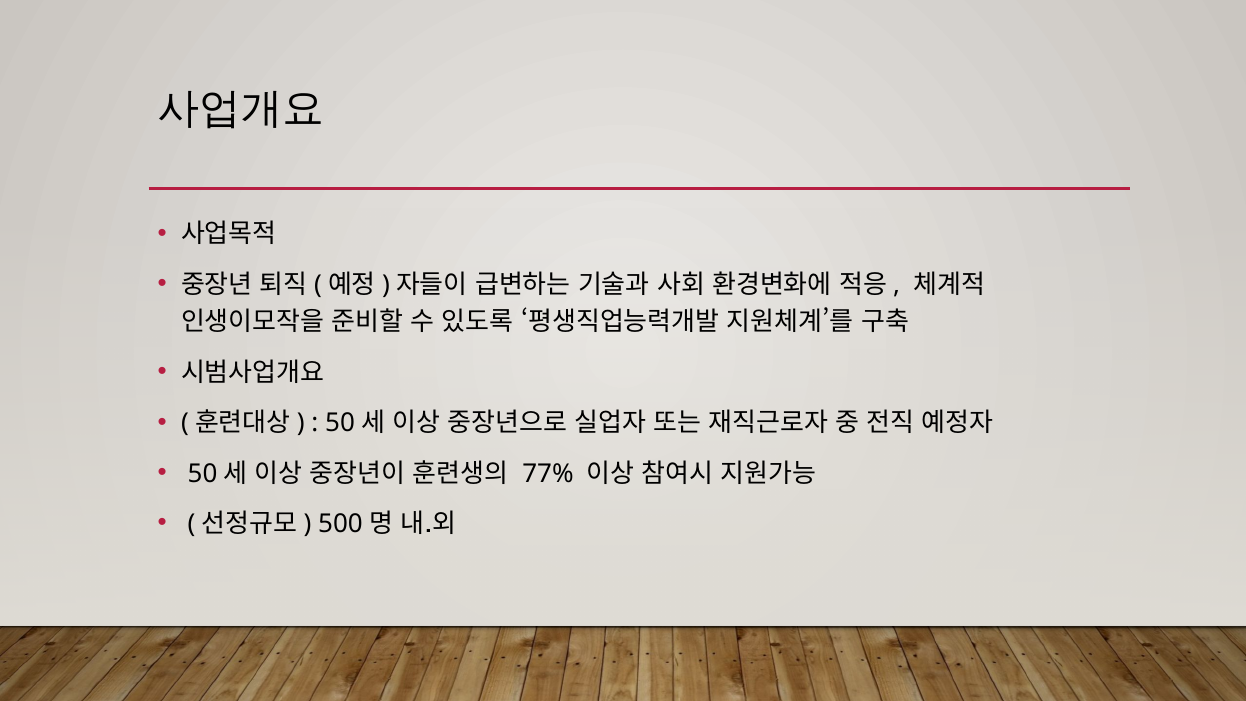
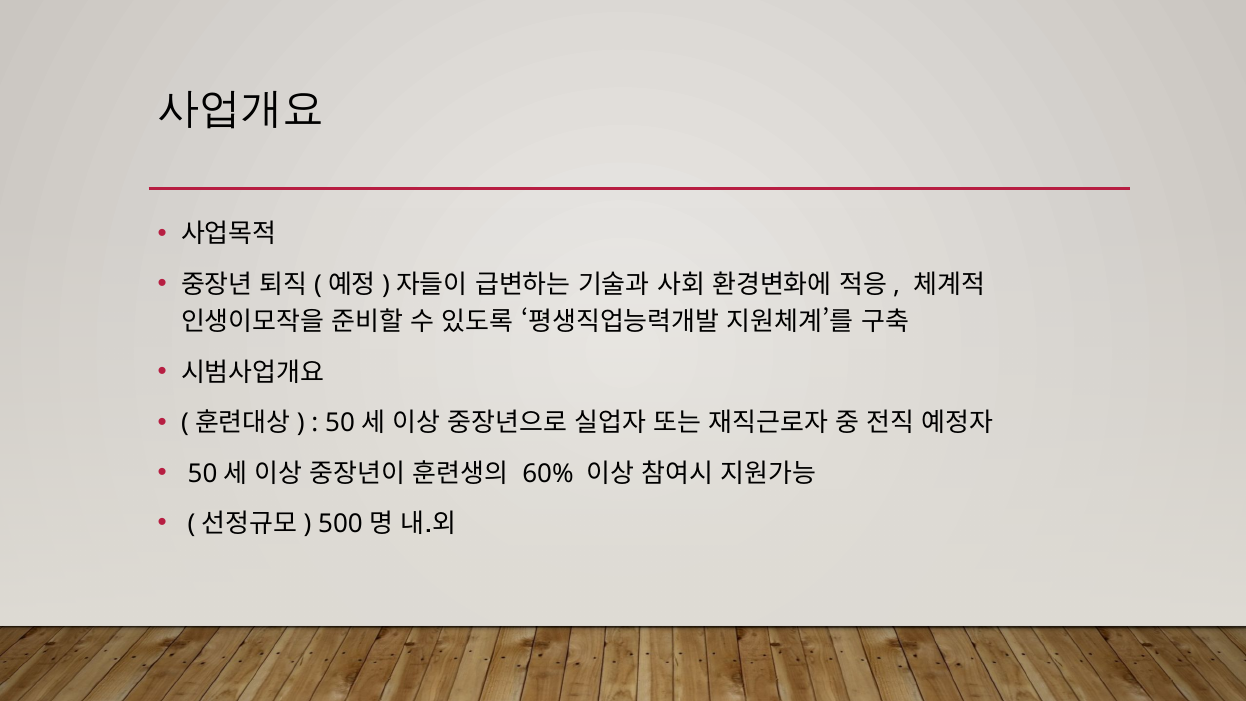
77%: 77% -> 60% (548, 473)
